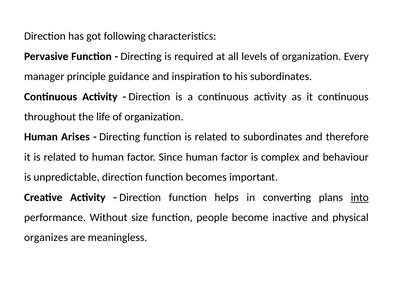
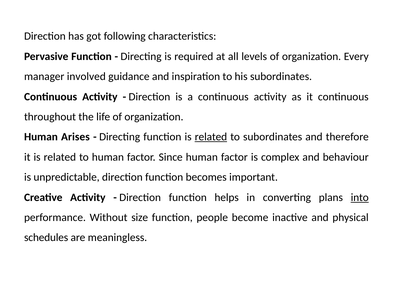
principle: principle -> involved (86, 77)
related underline: none -> present (211, 137)
organizes: organizes -> schedules (46, 238)
